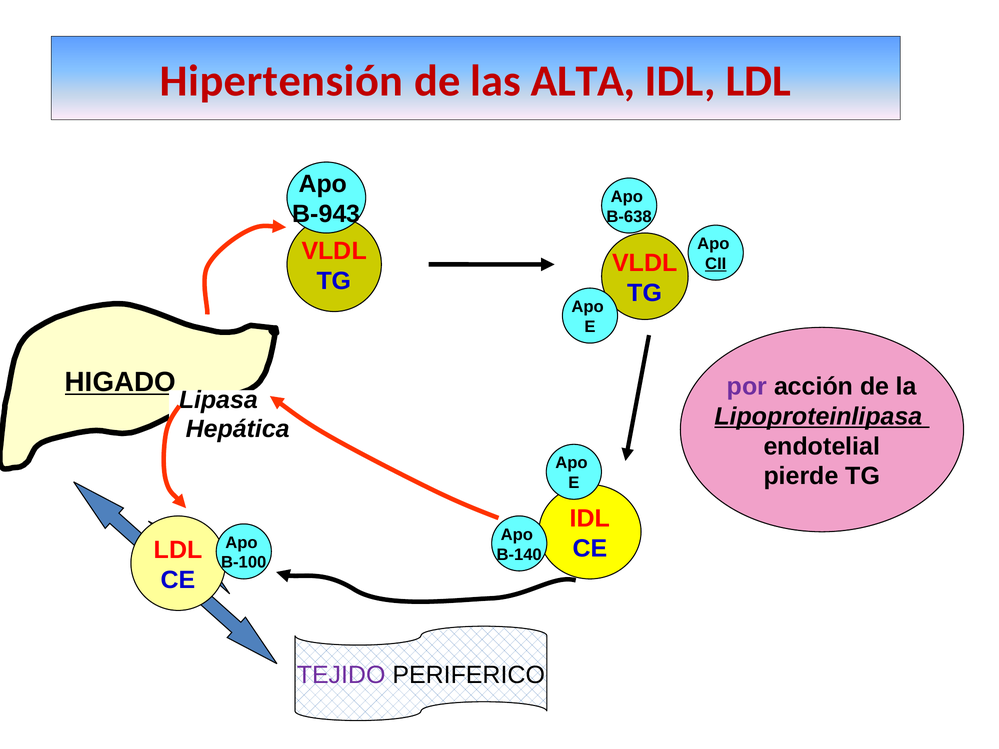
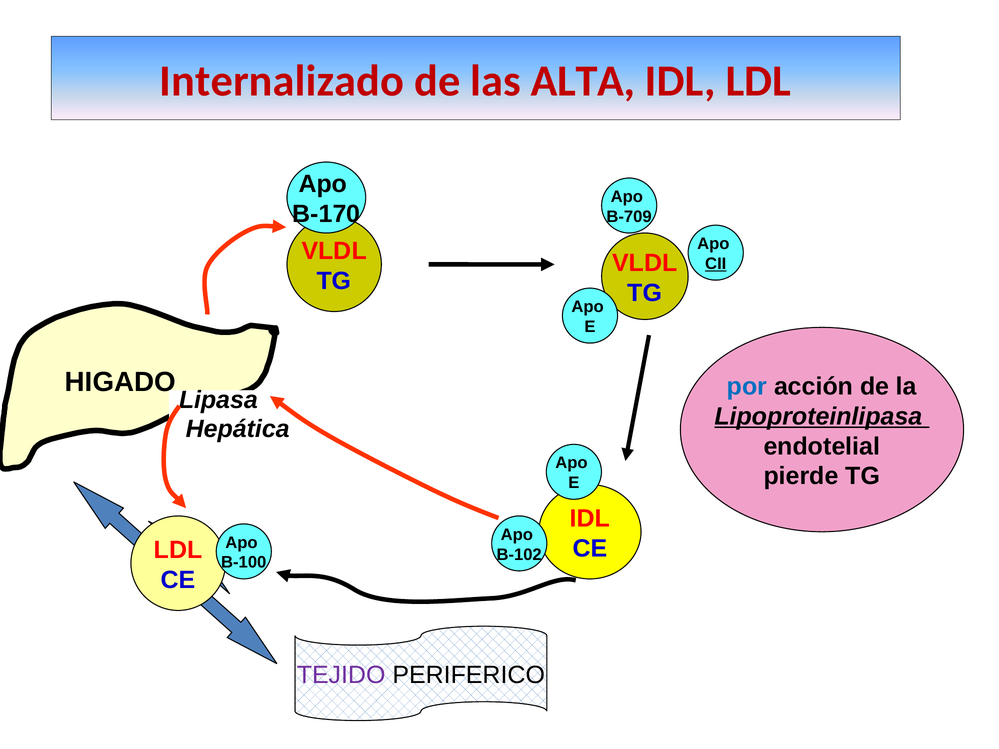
Hipertensión: Hipertensión -> Internalizado (282, 81)
B-943: B-943 -> B-170 (326, 214)
B-638: B-638 -> B-709 (629, 217)
HIGADO underline: present -> none (120, 382)
por colour: purple -> blue (747, 386)
B-140: B-140 -> B-102 (519, 555)
